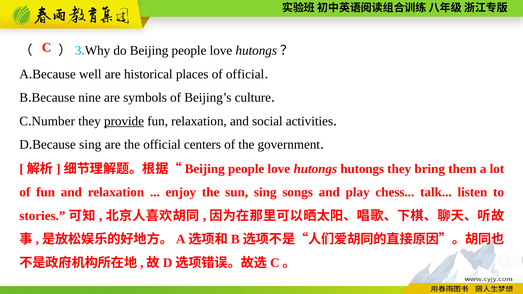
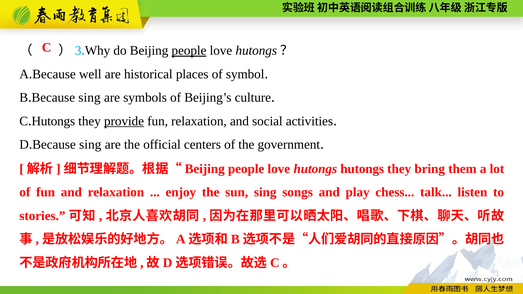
people underline: none -> present (189, 51)
of official: official -> symbol (245, 74)
nine: nine -> sing (89, 98)
Number: Number -> Hutongs (53, 121)
